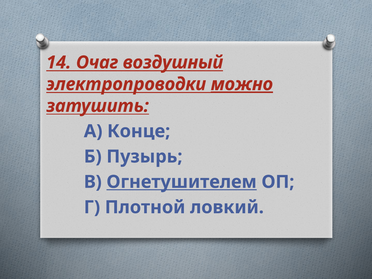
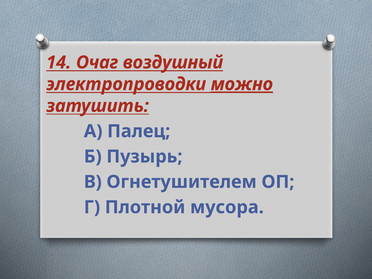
Конце: Конце -> Палец (139, 131)
Огнетушителем underline: present -> none (182, 182)
ловкий: ловкий -> мусора (227, 207)
